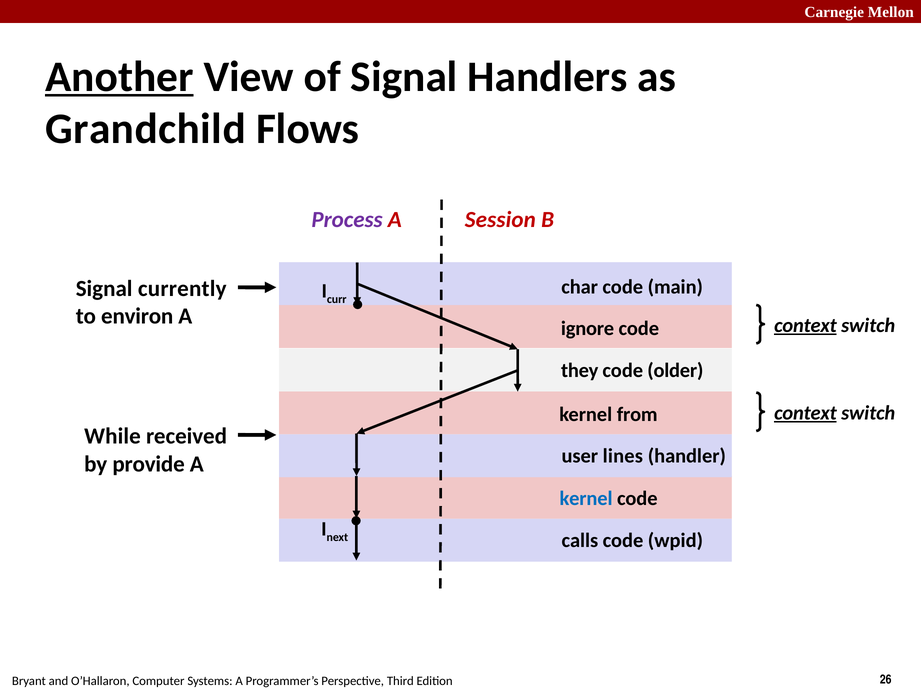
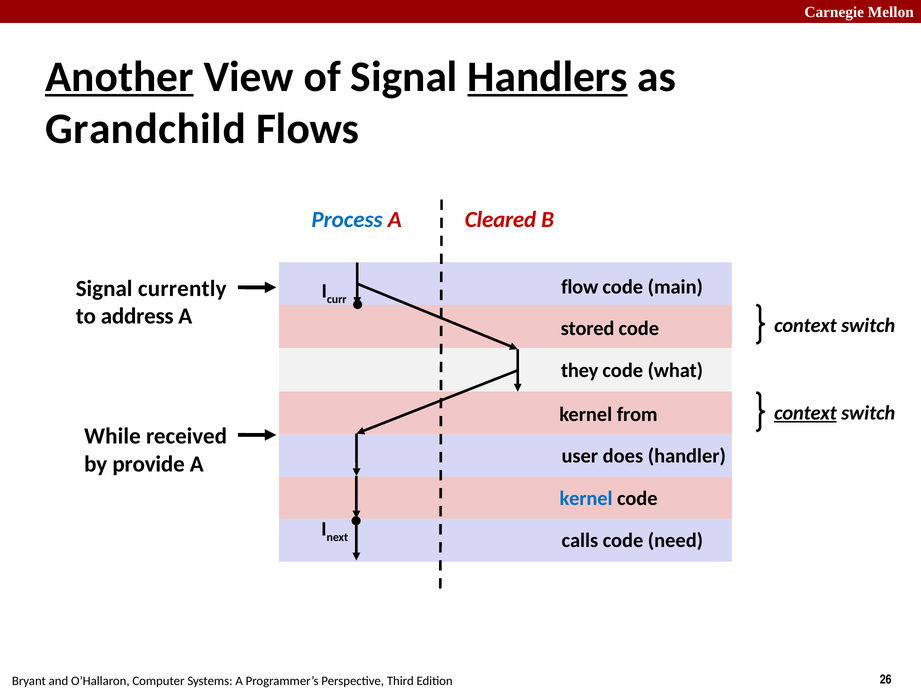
Handlers underline: none -> present (547, 77)
Process colour: purple -> blue (347, 219)
Session: Session -> Cleared (501, 219)
char: char -> flow (580, 287)
environ: environ -> address (137, 316)
context underline: present -> none (806, 325)
ignore: ignore -> stored (588, 329)
older: older -> what (675, 370)
lines: lines -> does (623, 456)
wpid: wpid -> need (675, 540)
